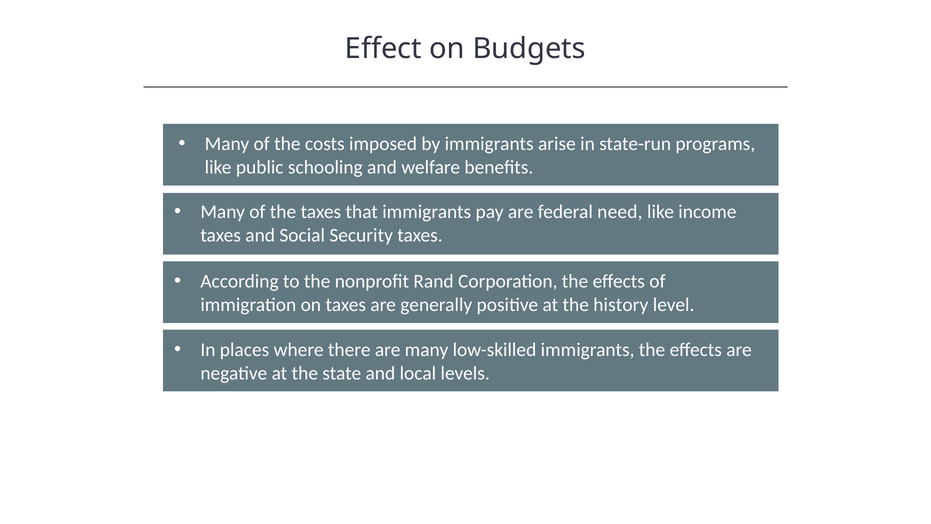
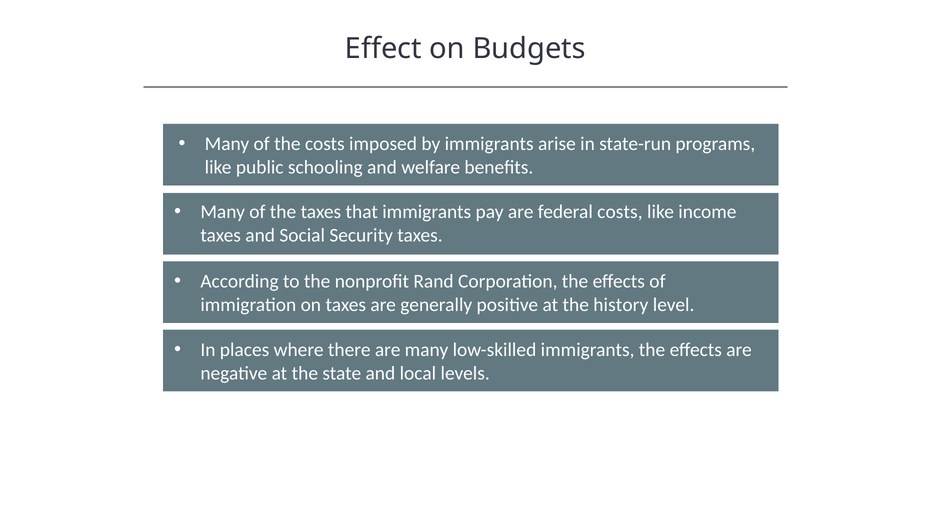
federal need: need -> costs (620, 212)
